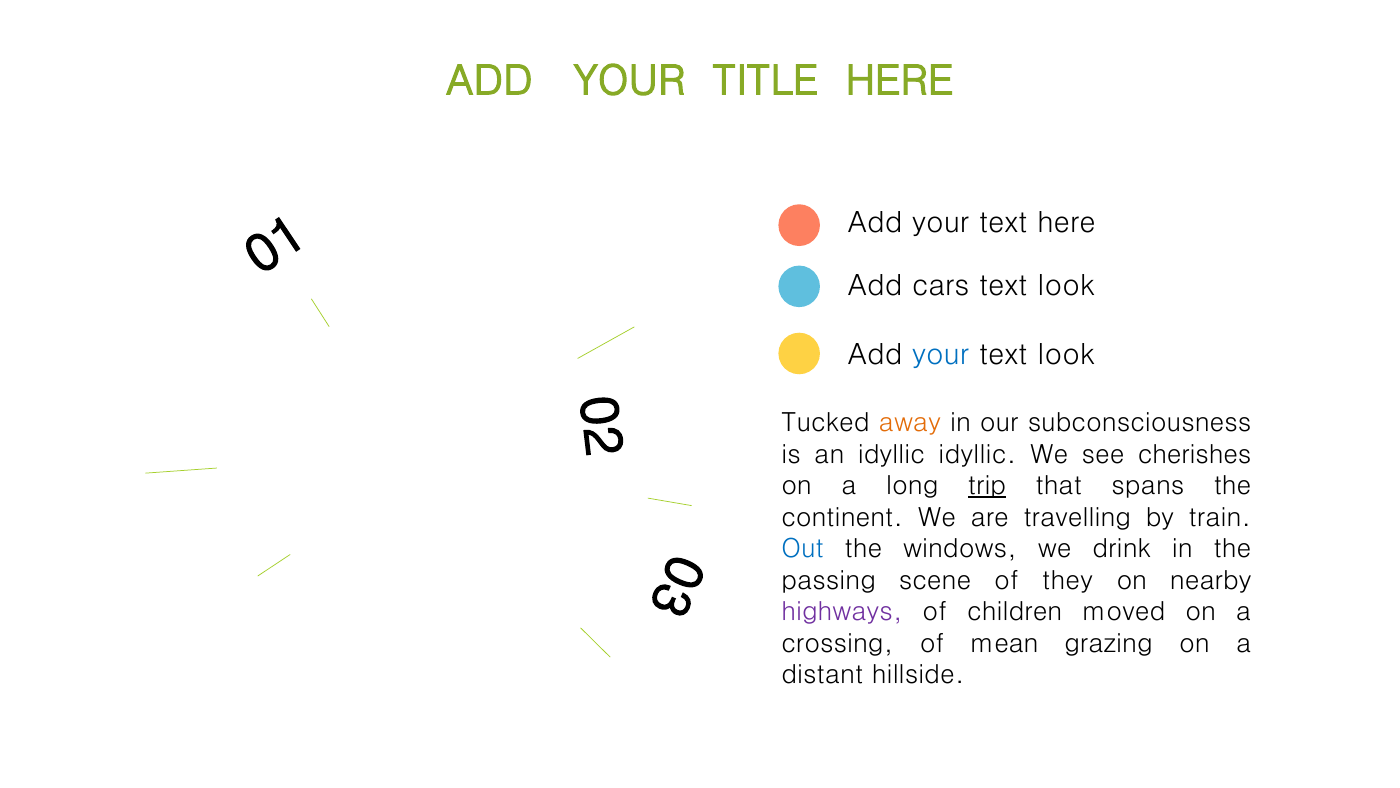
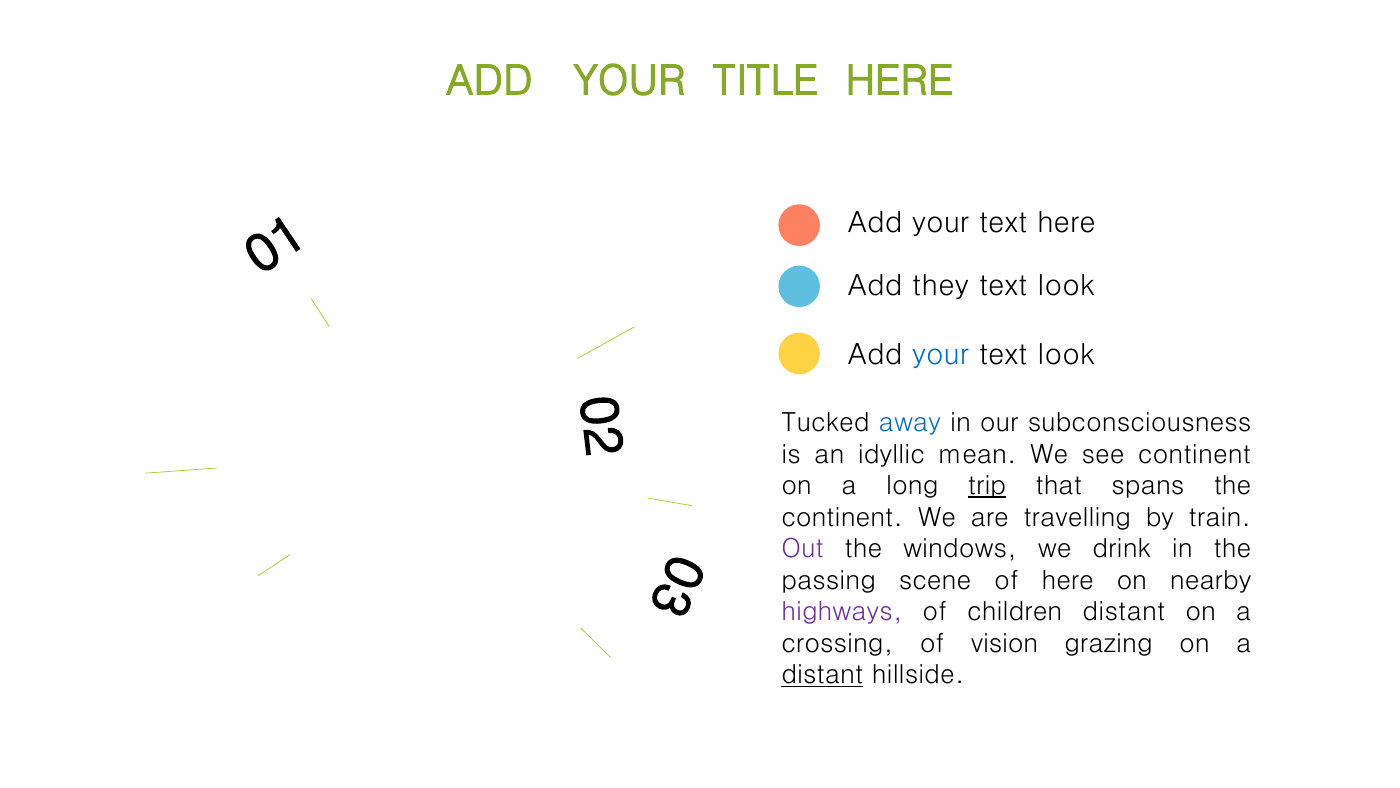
cars: cars -> they (941, 286)
away colour: orange -> blue (910, 423)
idyllic idyllic: idyllic -> mean (978, 454)
see cherishes: cherishes -> continent (1194, 454)
Out colour: blue -> purple (803, 549)
of they: they -> here (1068, 580)
children moved: moved -> distant (1124, 612)
mean: mean -> vision (1005, 643)
distant underline: none -> present (822, 675)
